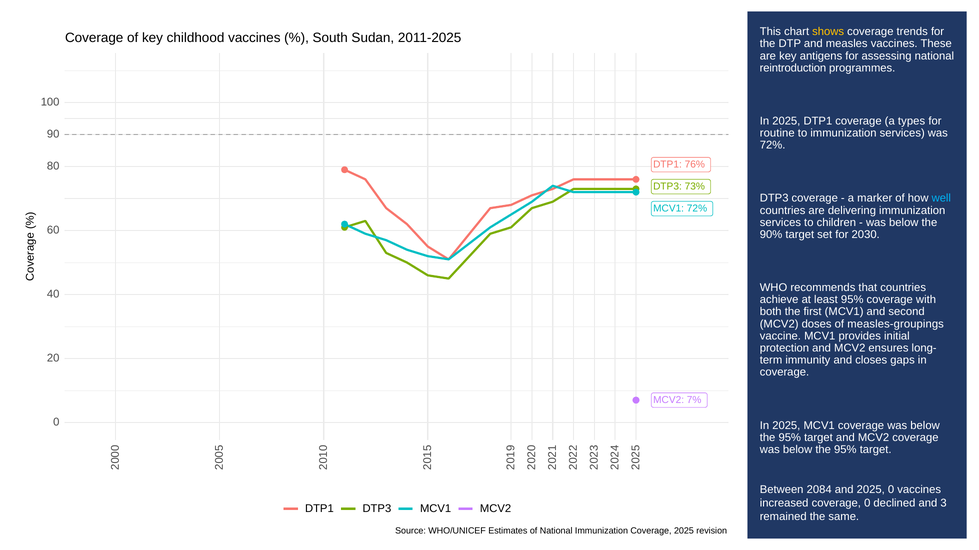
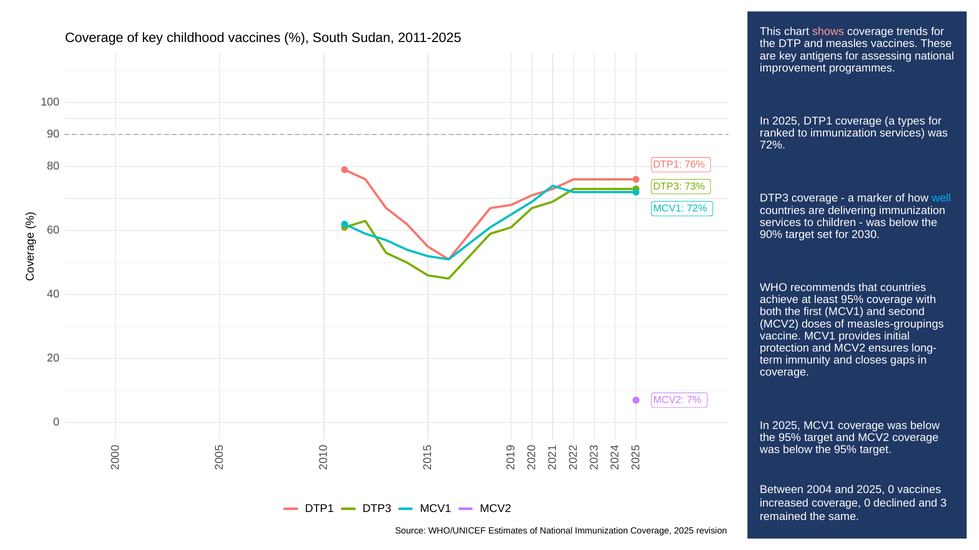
shows colour: yellow -> pink (828, 32)
reintroduction: reintroduction -> improvement (793, 68)
routine: routine -> ranked (777, 133)
2084: 2084 -> 2004 (819, 490)
